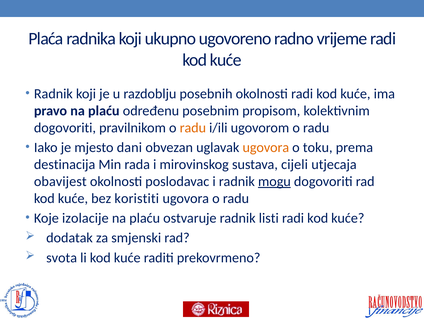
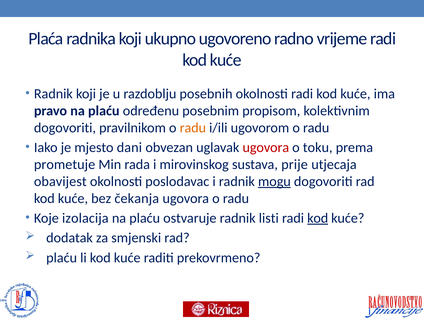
ugovora colour: orange -> red (266, 147)
destinacija: destinacija -> prometuje (65, 164)
cijeli: cijeli -> prije (295, 164)
koristiti: koristiti -> čekanja (137, 198)
izolacije: izolacije -> izolacija (85, 218)
kod underline: none -> present (318, 218)
svota: svota -> plaću (62, 258)
